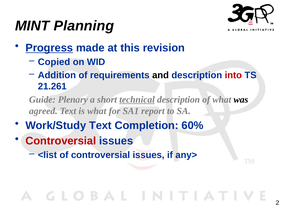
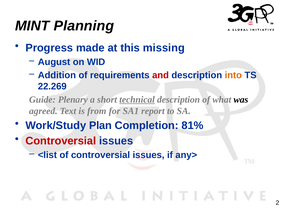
Progress underline: present -> none (49, 48)
revision: revision -> missing (164, 48)
Copied: Copied -> August (54, 62)
and colour: black -> red (161, 75)
into colour: red -> orange (233, 75)
21.261: 21.261 -> 22.269 (52, 86)
is what: what -> from (97, 111)
Work/Study Text: Text -> Plan (100, 125)
60%: 60% -> 81% (192, 125)
